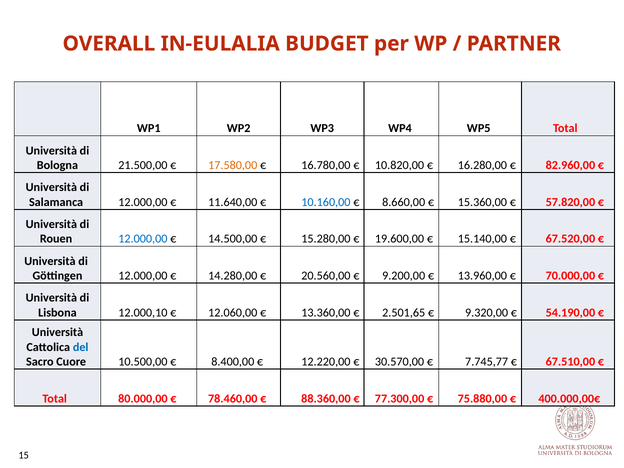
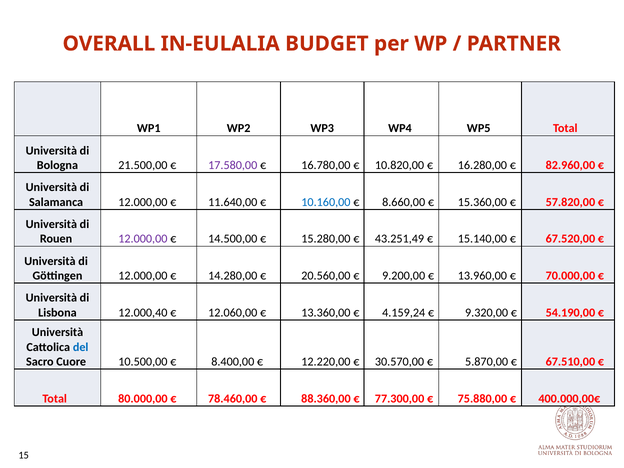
17.580,00 colour: orange -> purple (233, 165)
12.000,00 colour: blue -> purple (143, 239)
19.600,00: 19.600,00 -> 43.251,49 (400, 239)
12.000,10: 12.000,10 -> 12.000,40 (143, 313)
2.501,65: 2.501,65 -> 4.159,24 (404, 313)
7.745,77: 7.745,77 -> 5.870,00 (487, 362)
